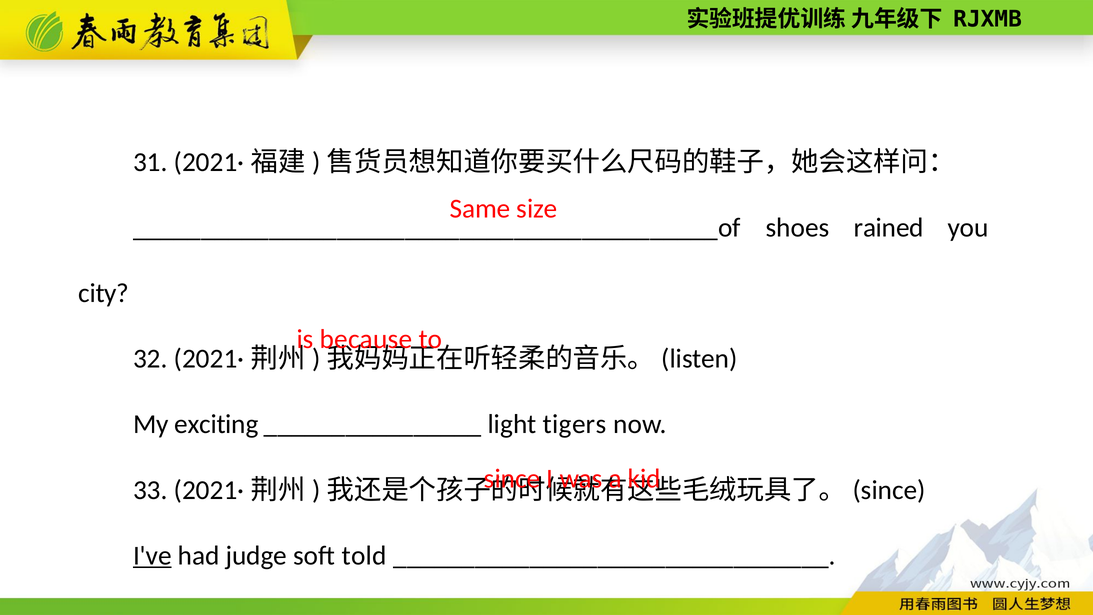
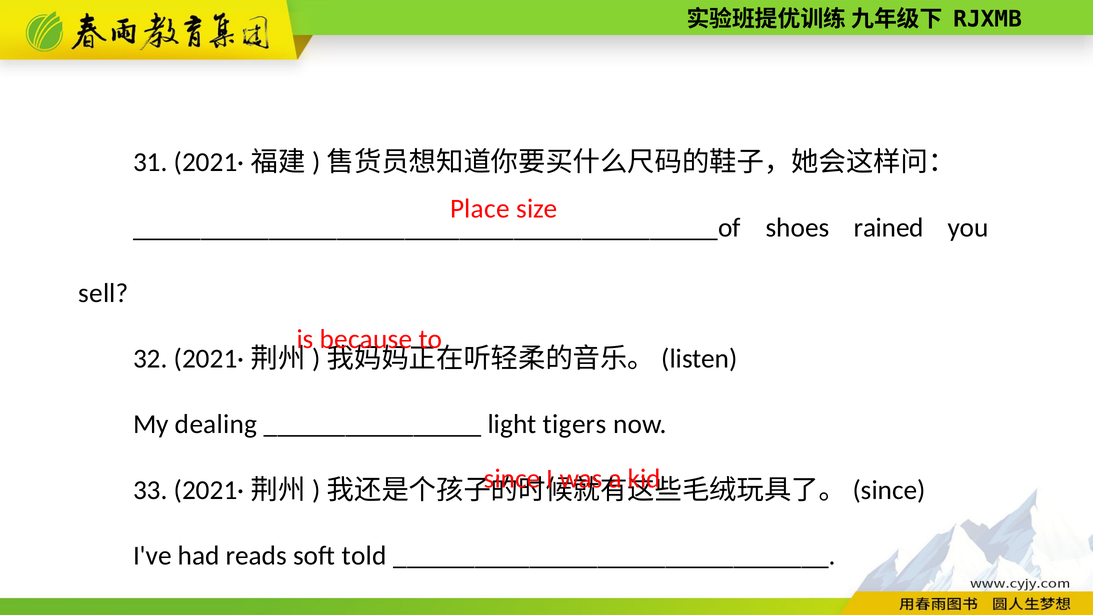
Same: Same -> Place (480, 209)
city: city -> sell (103, 293)
exciting: exciting -> dealing (216, 424)
I've underline: present -> none (152, 555)
judge: judge -> reads (256, 555)
